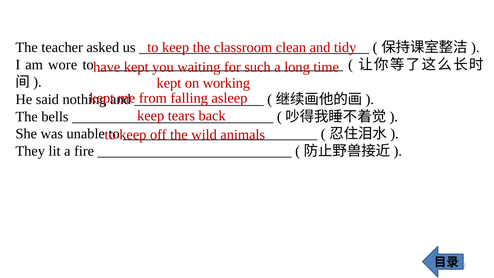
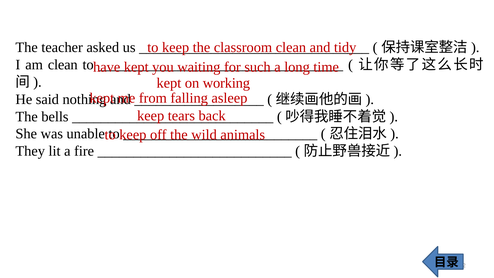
am wore: wore -> clean (63, 65)
